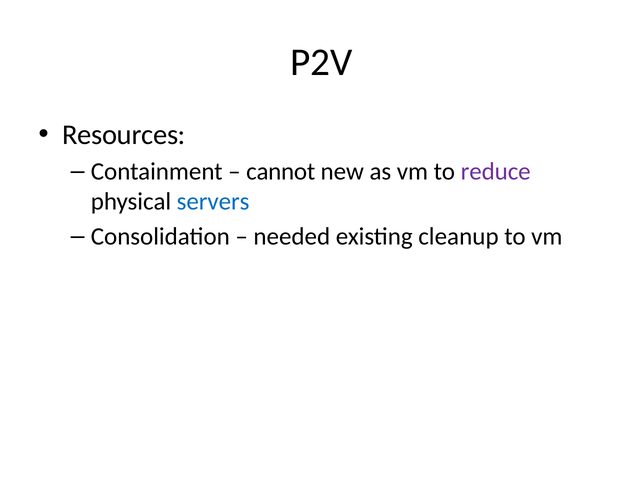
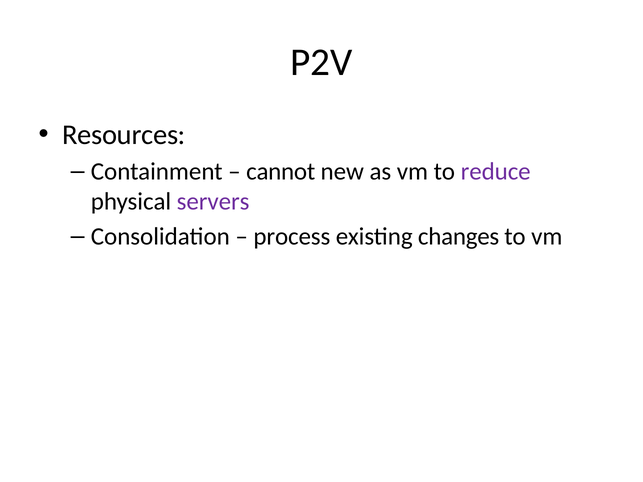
servers colour: blue -> purple (213, 202)
needed: needed -> process (292, 237)
cleanup: cleanup -> changes (459, 237)
